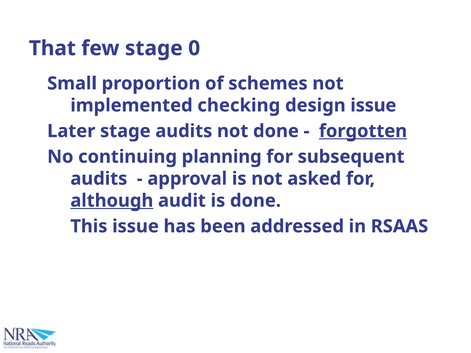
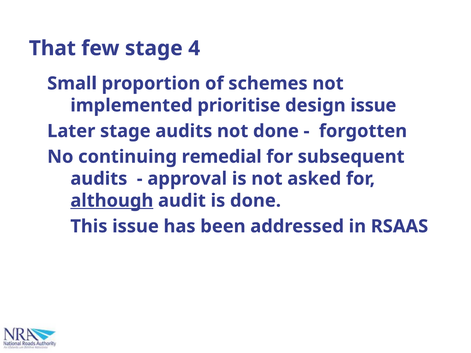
0: 0 -> 4 (194, 48)
checking: checking -> prioritise (239, 105)
forgotten underline: present -> none (363, 131)
planning: planning -> remedial (222, 157)
